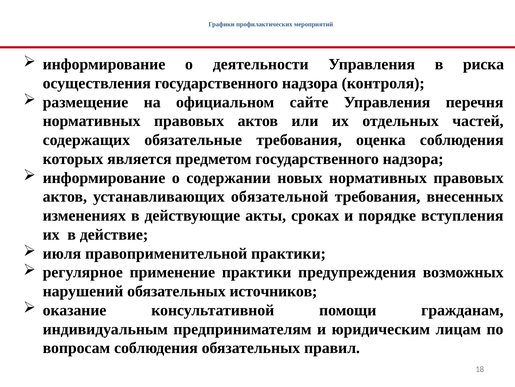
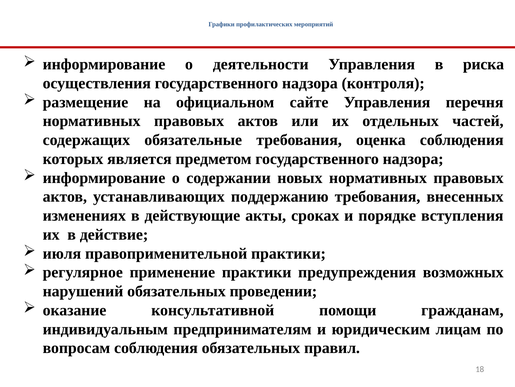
обязательной: обязательной -> поддержанию (280, 196)
источников: источников -> проведении (273, 291)
